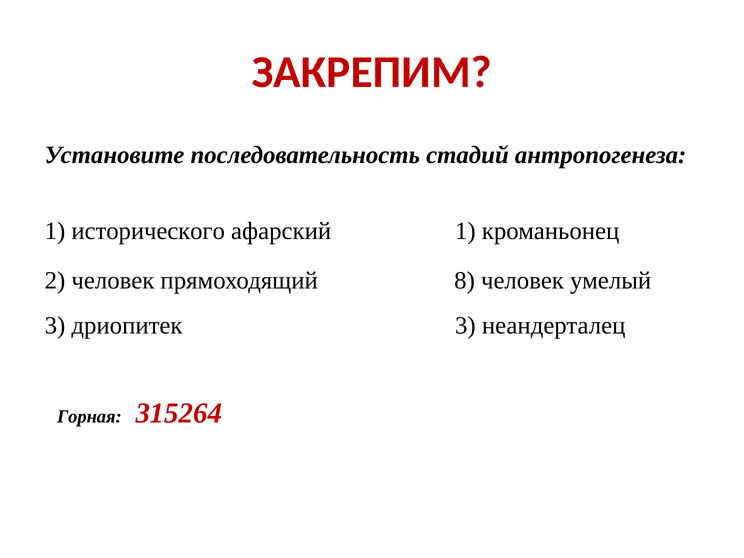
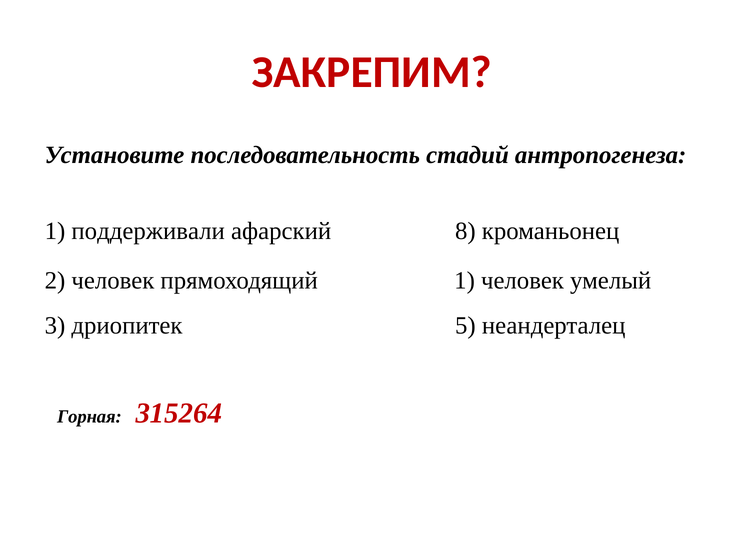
исторического: исторического -> поддерживали (148, 231)
афарский 1: 1 -> 8 (465, 231)
прямоходящий 8: 8 -> 1 (465, 281)
дриопитек 3: 3 -> 5 (465, 326)
